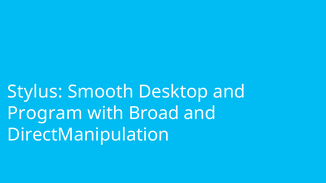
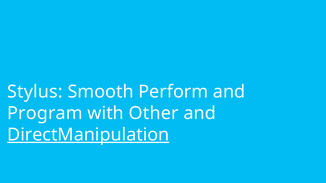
Desktop: Desktop -> Perform (173, 92)
Broad: Broad -> Other (154, 113)
DirectManipulation underline: none -> present (88, 135)
